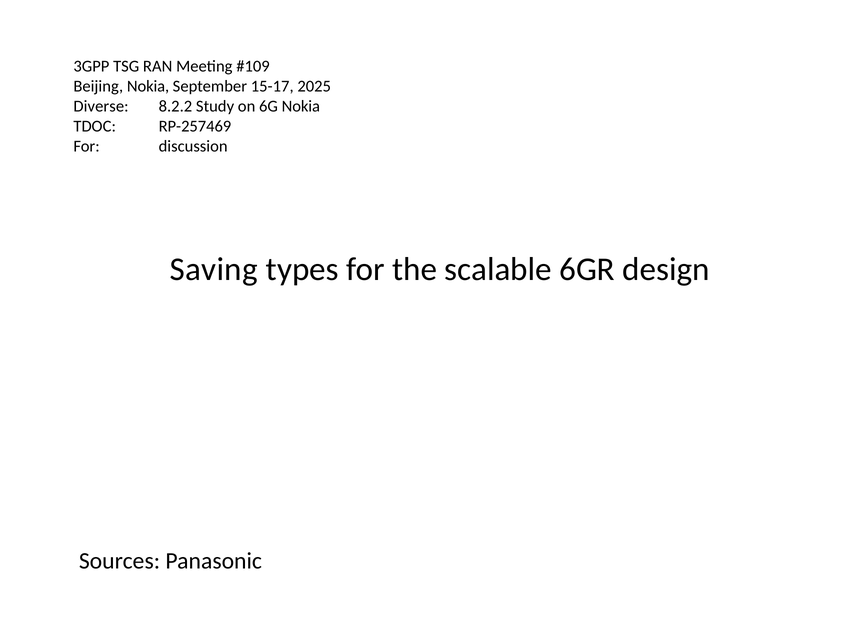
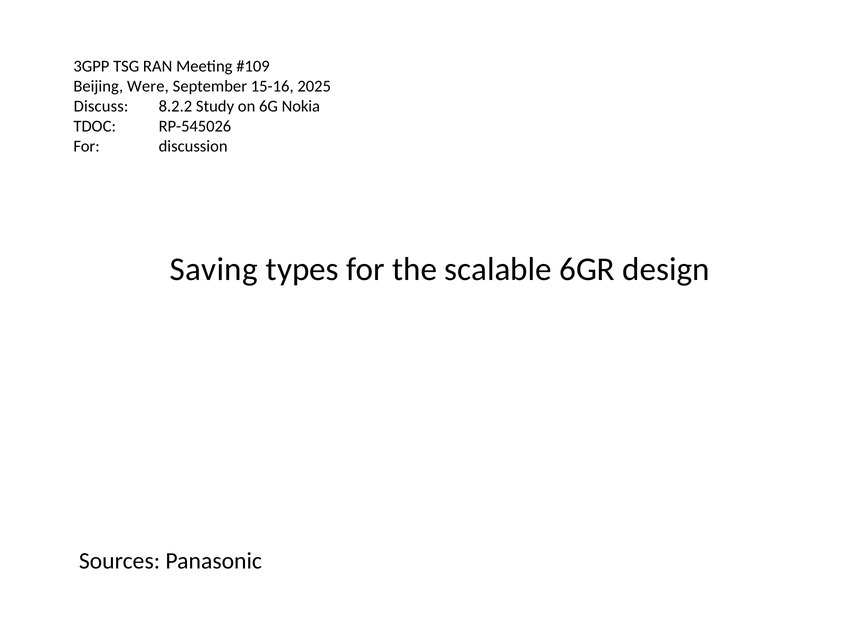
Beijing Nokia: Nokia -> Were (148, 86)
15-17: 15-17 -> 15-16 (272, 86)
Diverse: Diverse -> Discuss (101, 106)
RP-257469: RP-257469 -> RP-545026 (195, 126)
